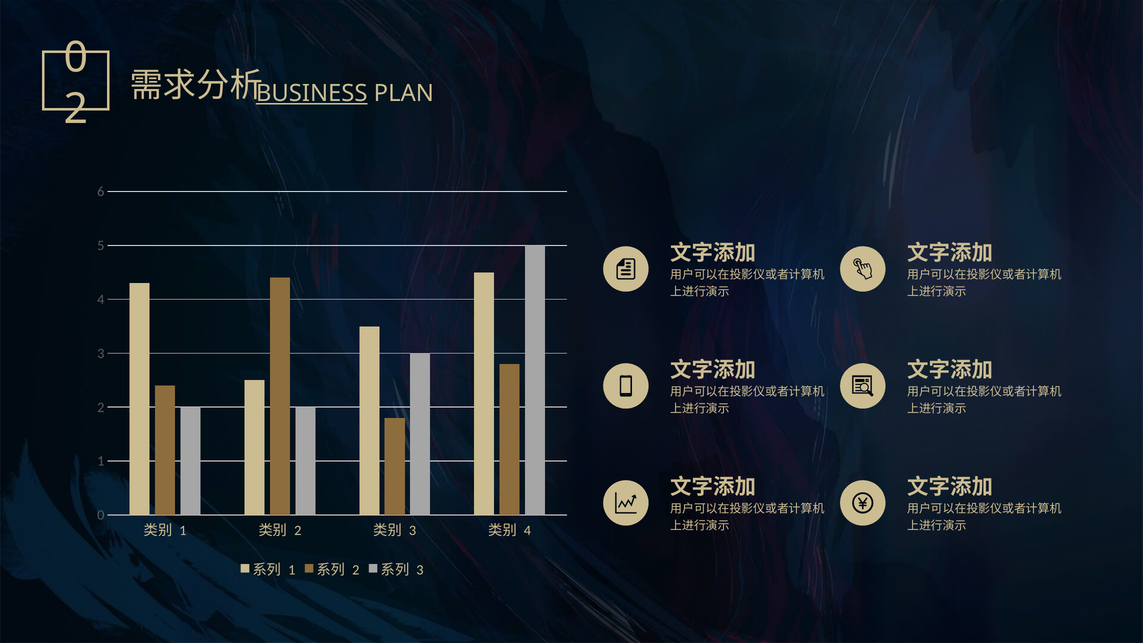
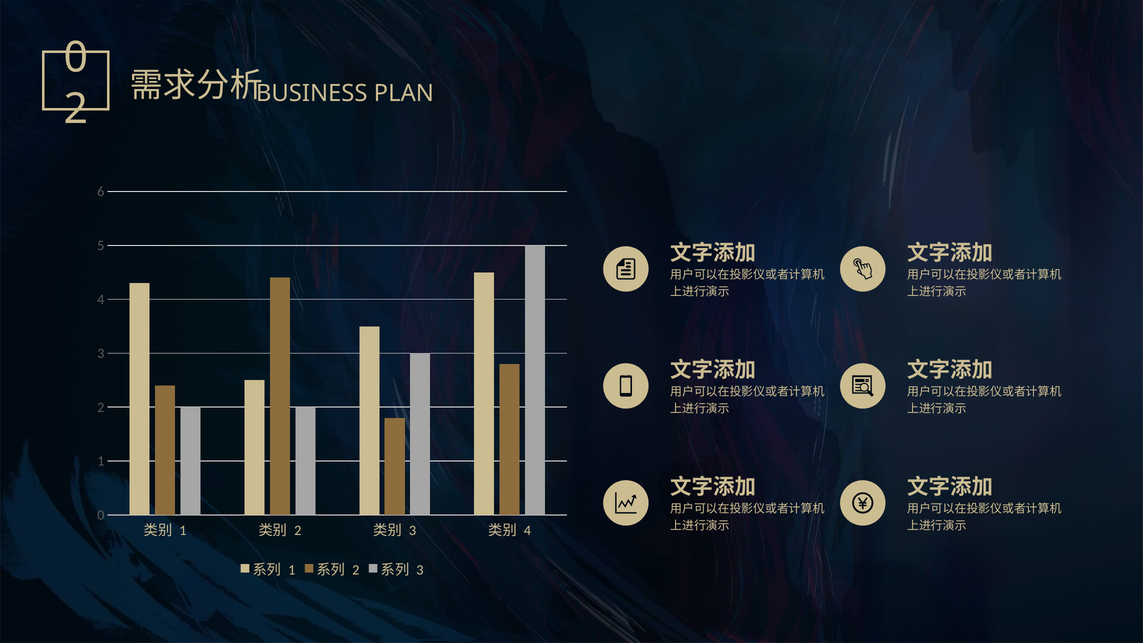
BUSINESS underline: present -> none (312, 94)
